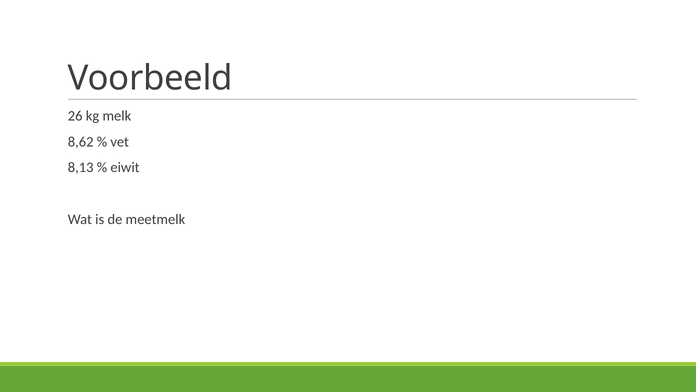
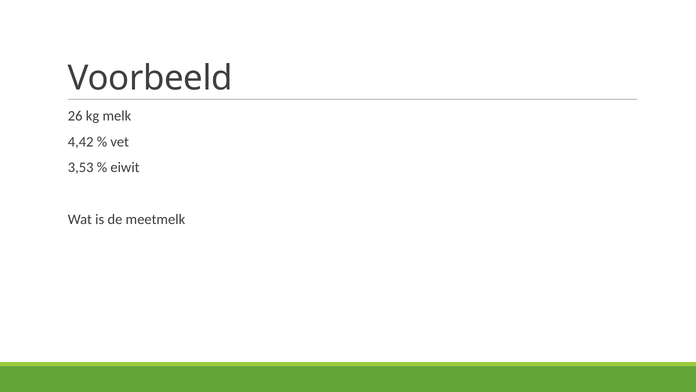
8,62: 8,62 -> 4,42 (81, 142)
8,13: 8,13 -> 3,53 (81, 167)
